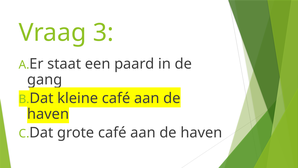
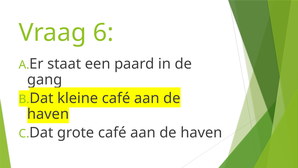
3: 3 -> 6 (103, 33)
